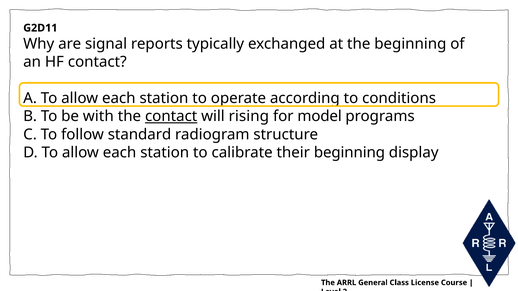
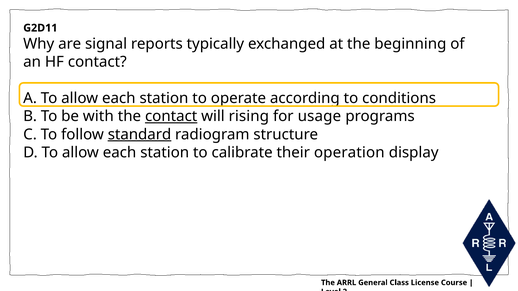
model: model -> usage (319, 116)
standard underline: none -> present (140, 135)
their beginning: beginning -> operation (349, 153)
